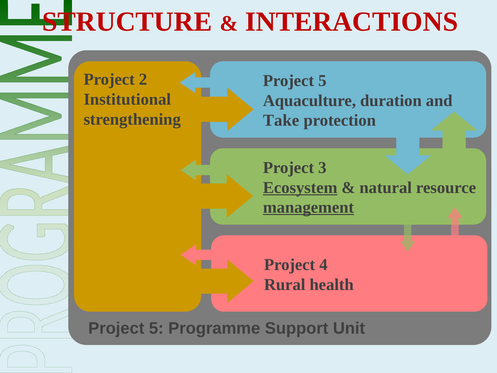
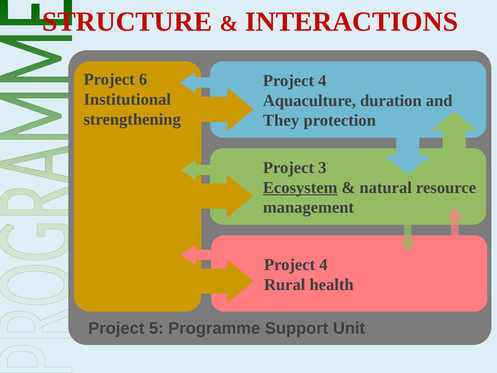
2: 2 -> 6 (143, 79)
5: 5 -> 4 (322, 81)
Take: Take -> They (281, 120)
management underline: present -> none (308, 207)
